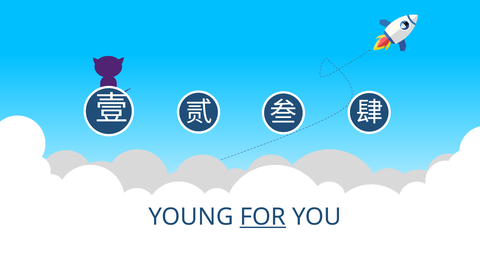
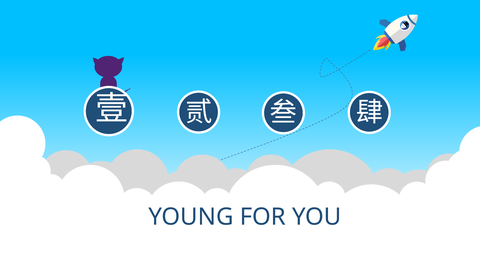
FOR underline: present -> none (263, 217)
